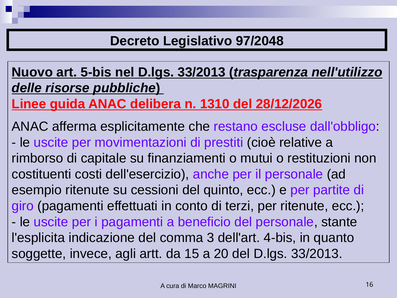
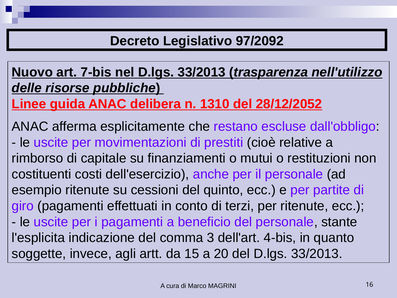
97/2048: 97/2048 -> 97/2092 (260, 41)
5-bis: 5-bis -> 7-bis (96, 72)
28/12/2026: 28/12/2026 -> 28/12/2052 (289, 104)
